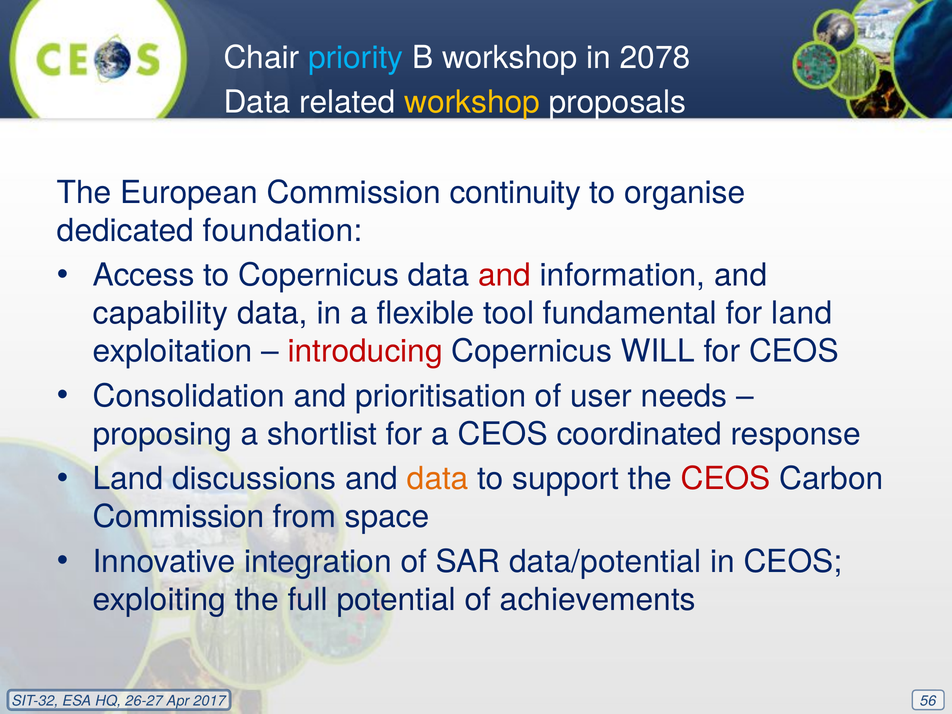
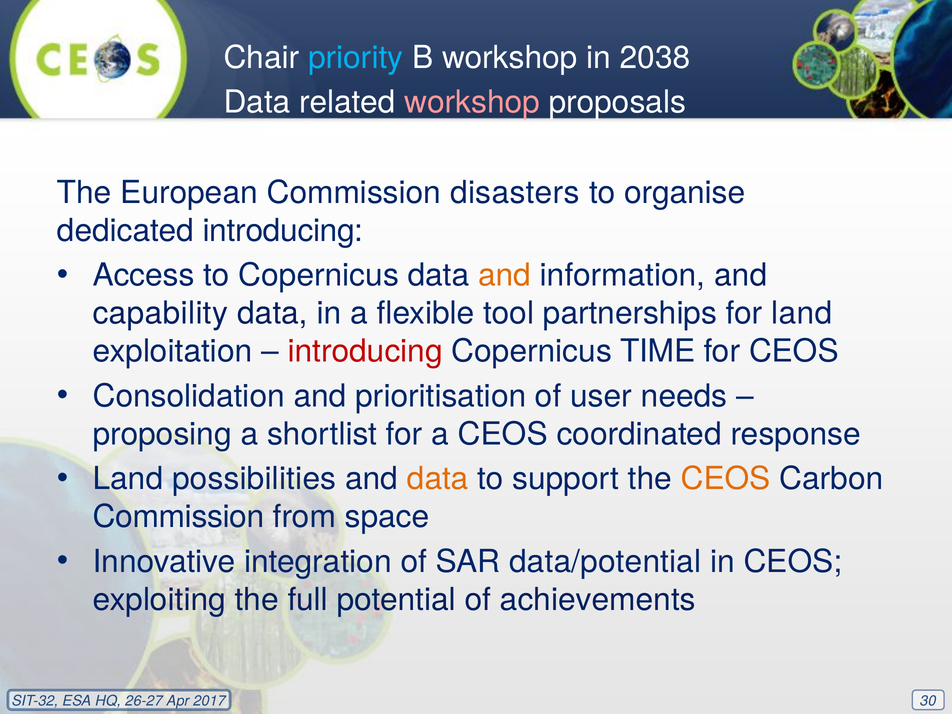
2078: 2078 -> 2038 (655, 58)
workshop colour: yellow -> pink (472, 102)
continuity: continuity -> disasters (515, 193)
dedicated foundation: foundation -> introducing (283, 231)
and colour: red -> orange (505, 275)
fundamental: fundamental -> partnerships (630, 313)
WILL: WILL -> TIME (658, 351)
discussions: discussions -> possibilities (254, 479)
CEOS colour: red -> orange (726, 479)
56: 56 -> 30 (928, 701)
